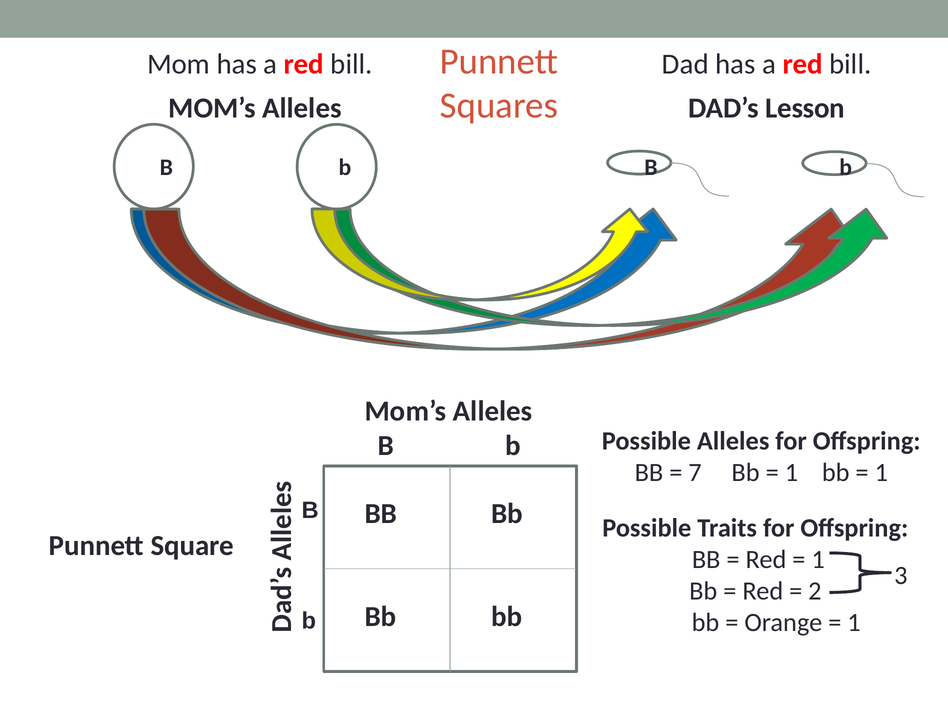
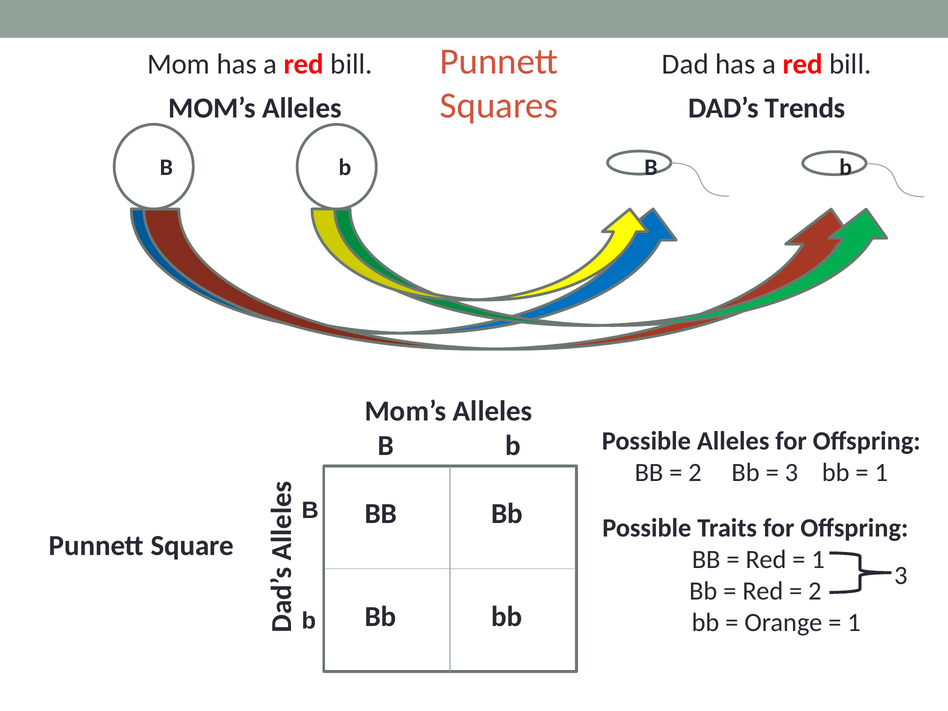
Lesson: Lesson -> Trends (805, 108)
7: 7 -> 2 (695, 473)
1: 1 -> 3 (791, 473)
